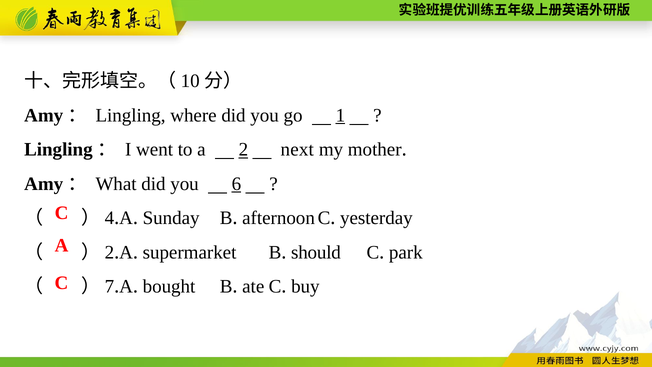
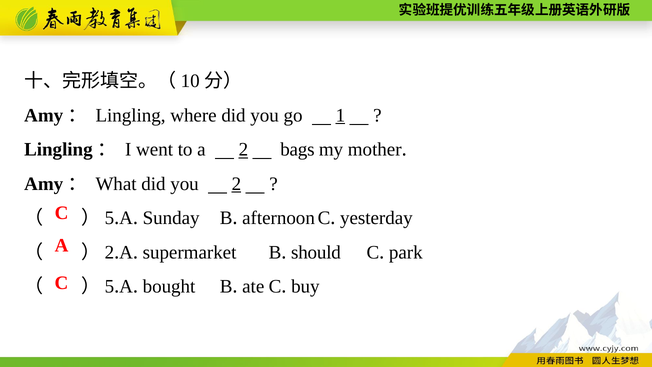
next: next -> bags (297, 149)
you 6: 6 -> 2 (236, 184)
4: 4 -> 5 (109, 218)
7: 7 -> 5 (109, 286)
